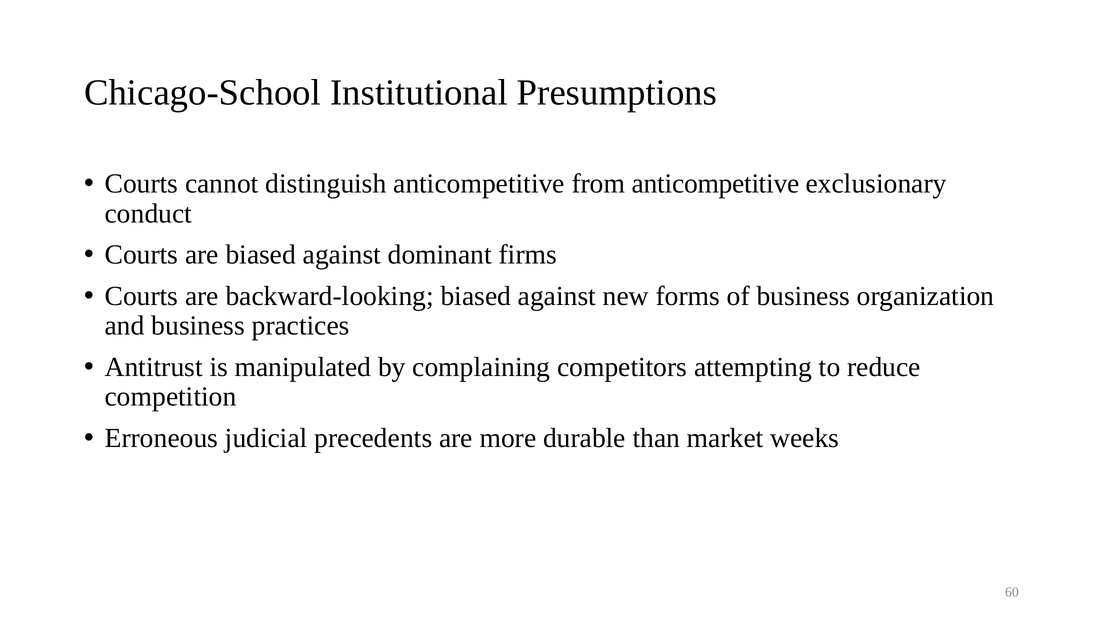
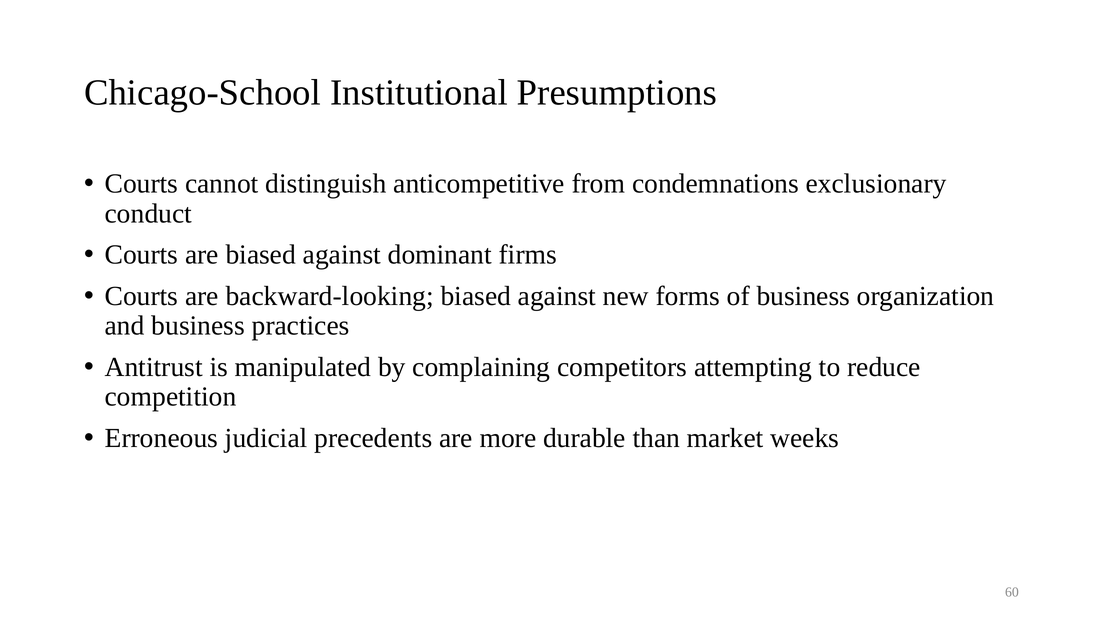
from anticompetitive: anticompetitive -> condemnations (715, 184)
